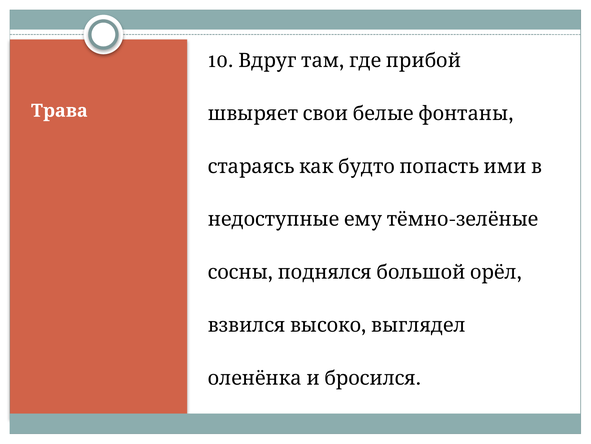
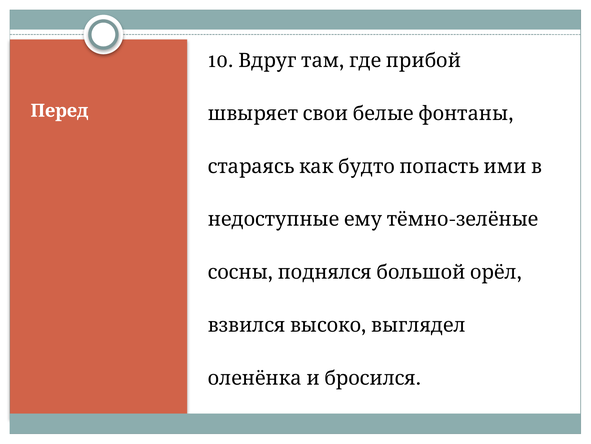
Трава: Трава -> Перед (59, 111)
